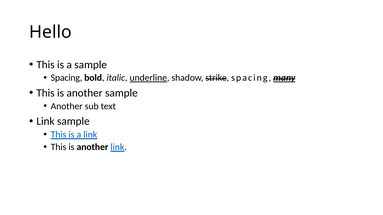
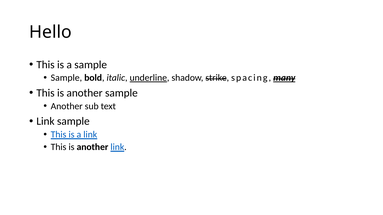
Spacing: Spacing -> Sample (66, 78)
